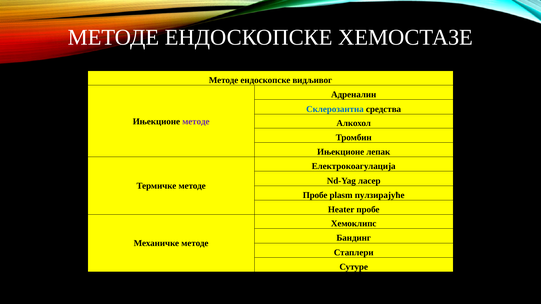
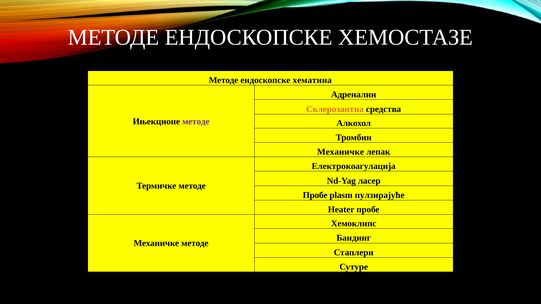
видљивог: видљивог -> хематина (312, 80)
Склерозантна colour: blue -> orange (335, 109)
Ињекционе: Ињекционе -> Механичке (341, 152)
